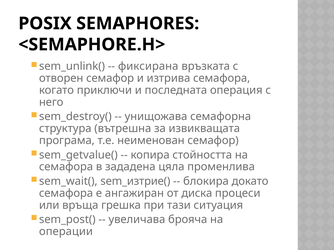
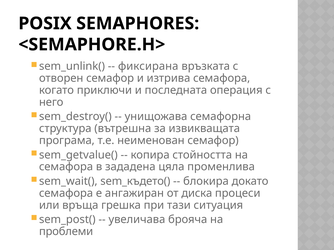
sem_изтрие(: sem_изтрие( -> sem_където( (135, 181)
операции: операции -> проблеми (66, 232)
